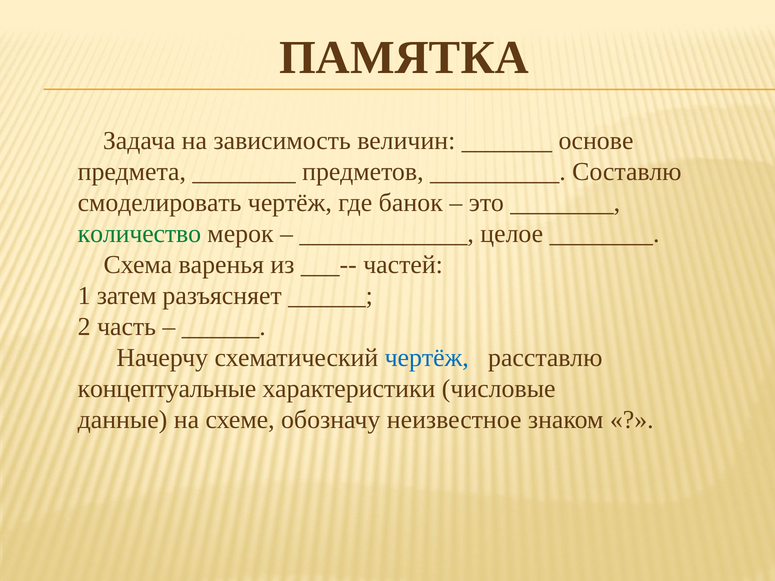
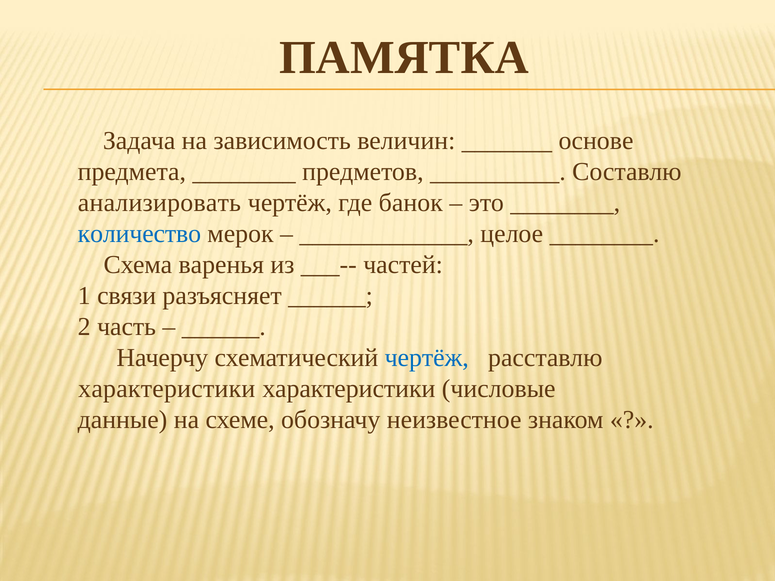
смоделировать: смоделировать -> анализировать (159, 203)
количество colour: green -> blue (139, 234)
затем: затем -> связи (127, 296)
концептуальные: концептуальные -> характеристики (167, 389)
